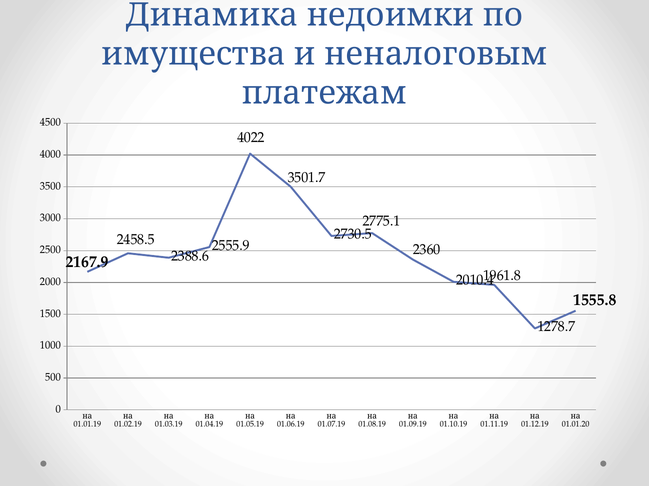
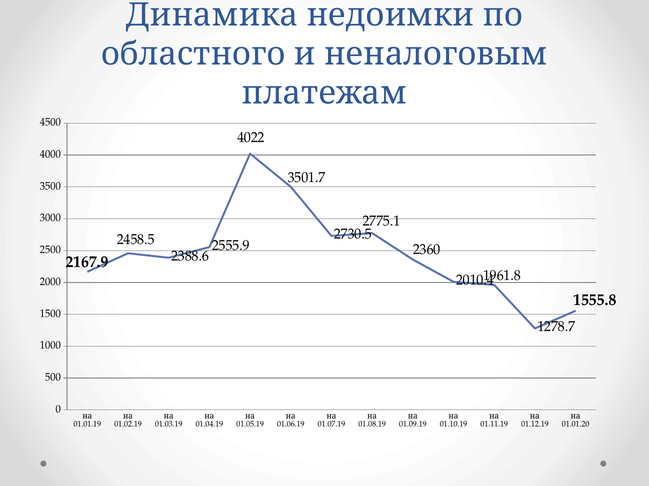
имущества: имущества -> областного (193, 54)
